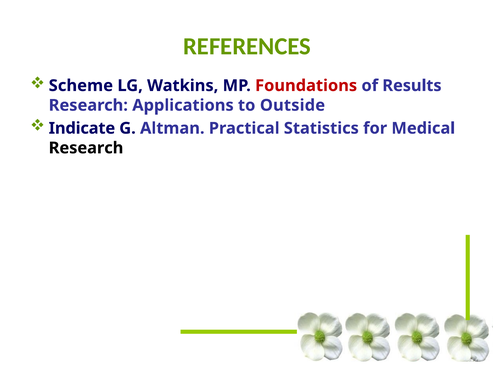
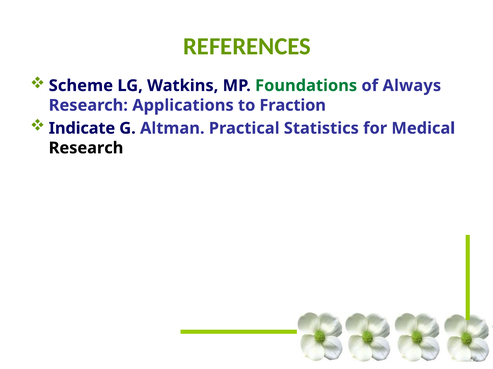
Foundations colour: red -> green (306, 86)
Results: Results -> Always (412, 86)
Outside: Outside -> Fraction (293, 106)
